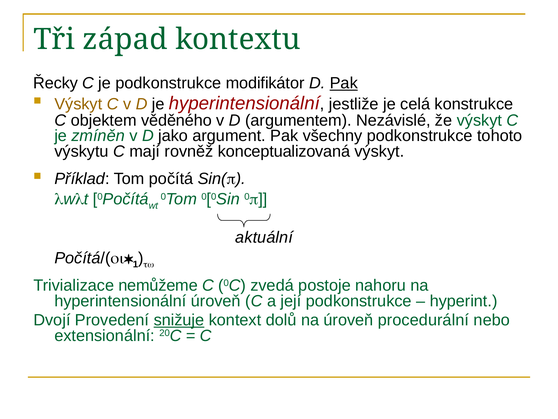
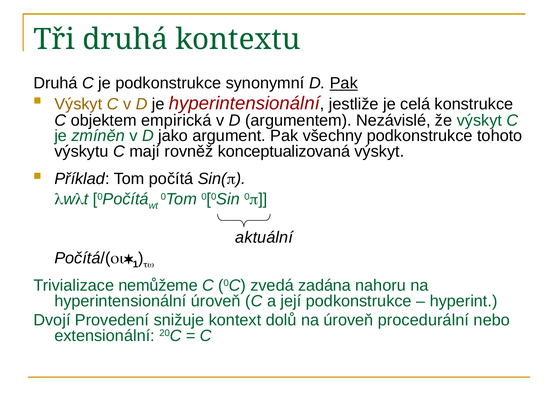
Tři západ: západ -> druhá (125, 39)
Řecky: Řecky -> Druhá (56, 83)
modifikátor: modifikátor -> synonymní (265, 83)
věděného: věděného -> empirická (176, 120)
postoje: postoje -> zadána (325, 285)
snižuje underline: present -> none (179, 320)
